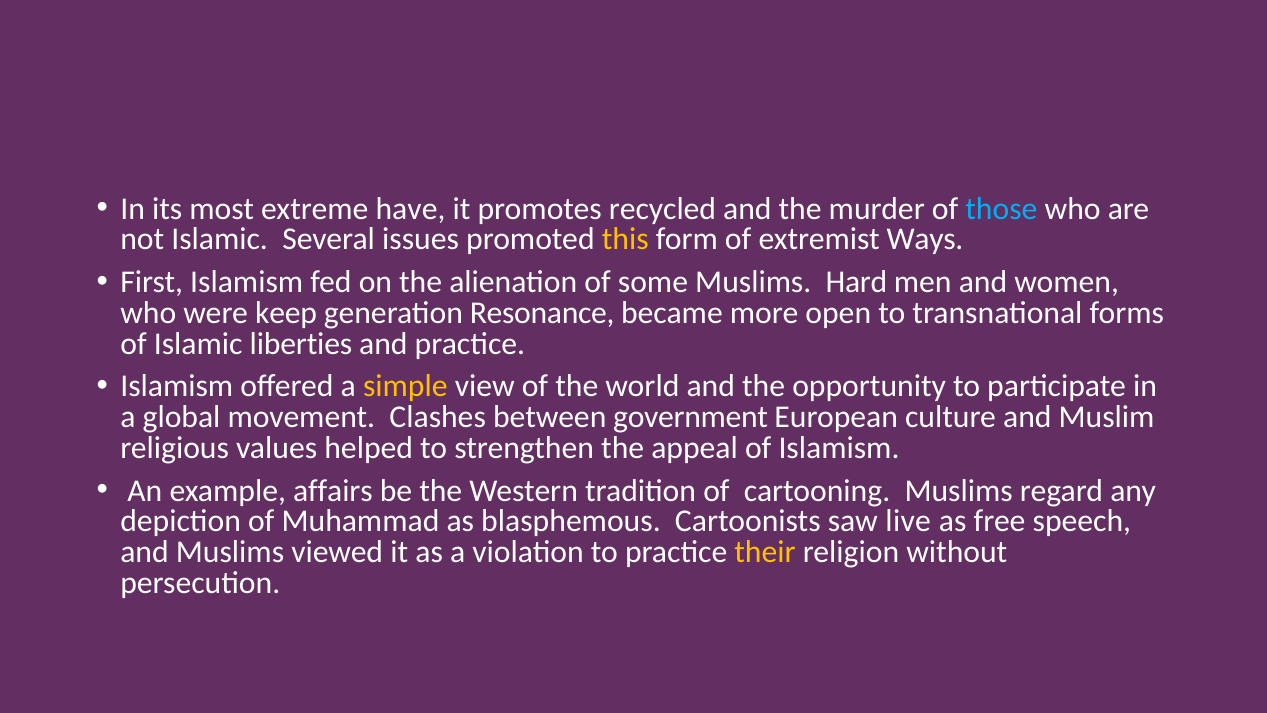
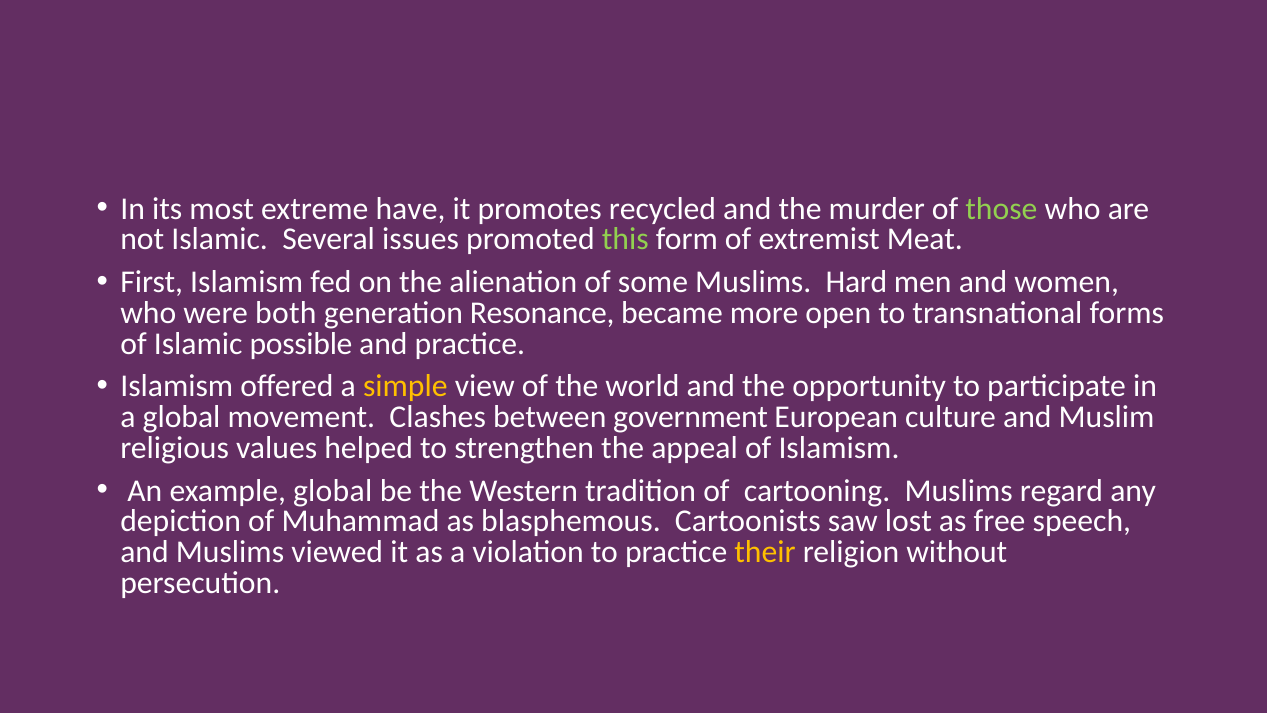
those colour: light blue -> light green (1001, 209)
this colour: yellow -> light green (625, 239)
Ways: Ways -> Meat (925, 239)
keep: keep -> both (286, 313)
liberties: liberties -> possible (301, 344)
example affairs: affairs -> global (333, 491)
live: live -> lost (908, 521)
